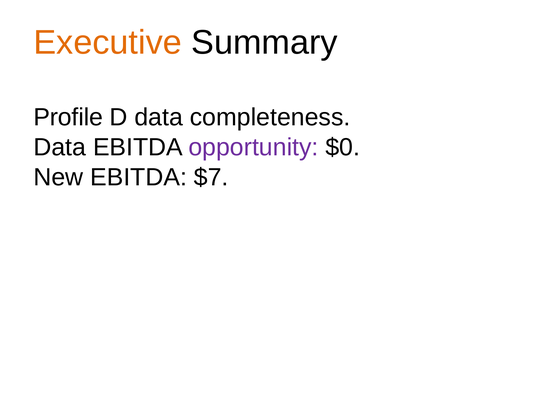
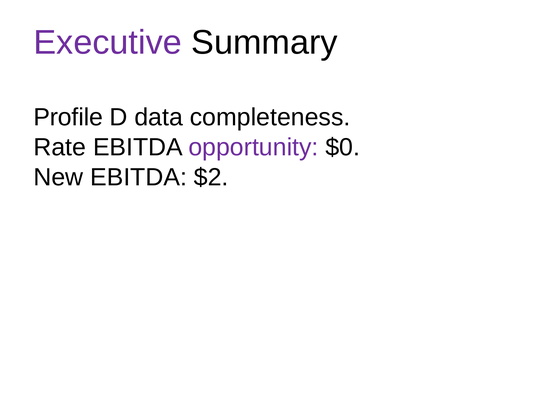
Executive colour: orange -> purple (108, 43)
Data: Data -> Rate (60, 147)
$7: $7 -> $2 (211, 177)
